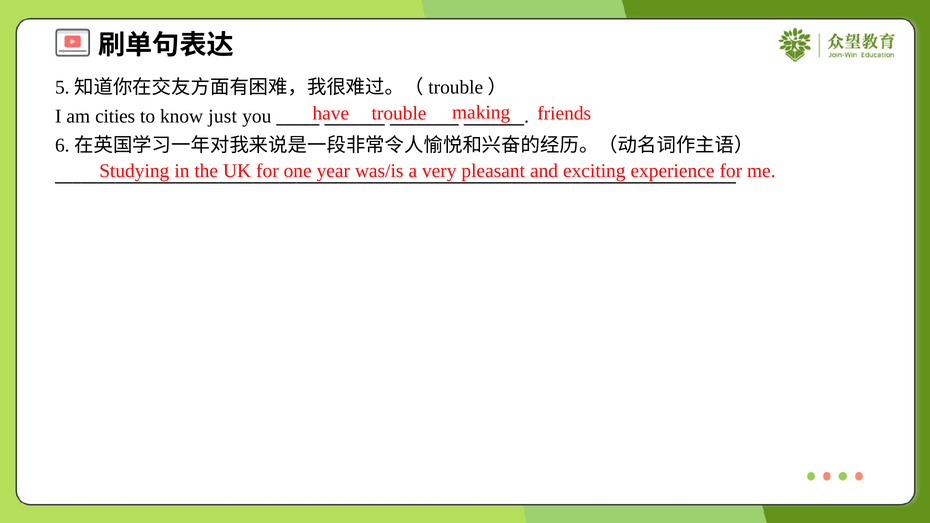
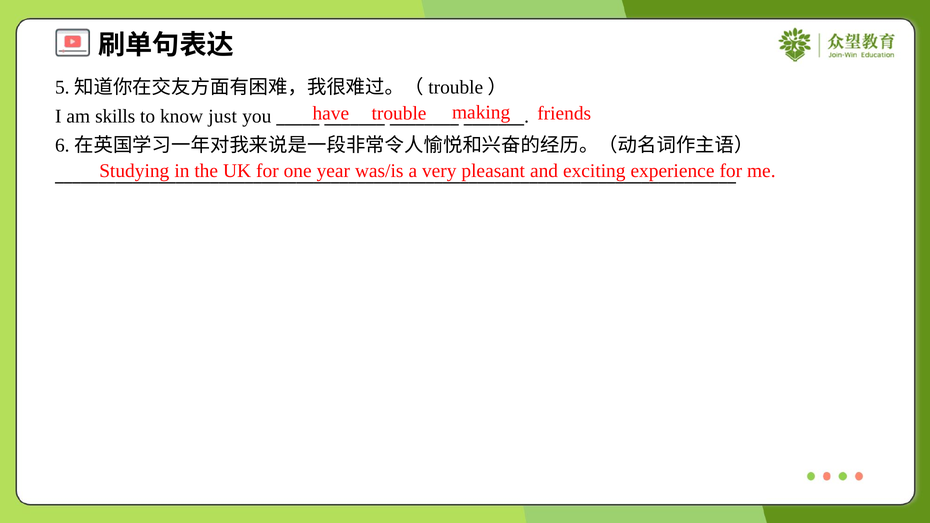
cities: cities -> skills (115, 116)
